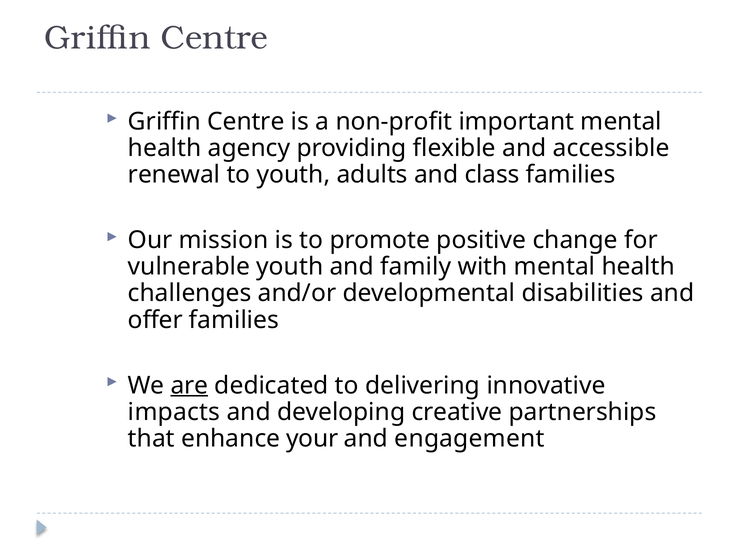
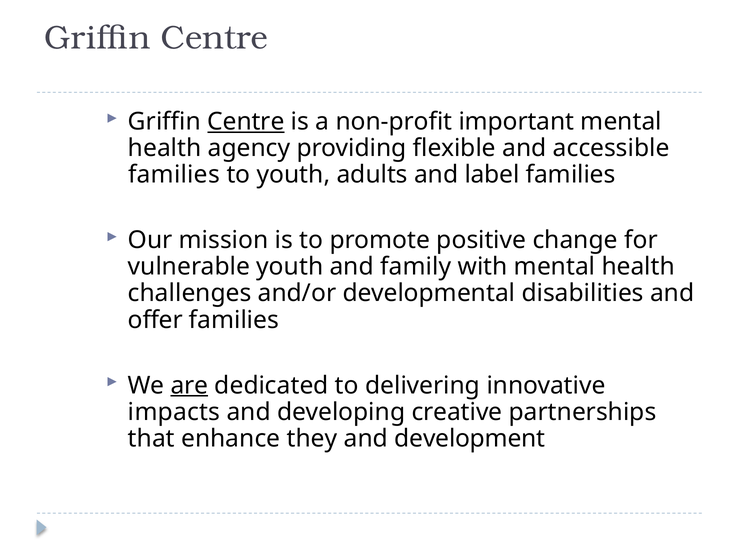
Centre underline: none -> present (246, 122)
renewal: renewal -> families (174, 175)
class: class -> label (492, 175)
your: your -> they (312, 439)
engagement: engagement -> development (470, 439)
